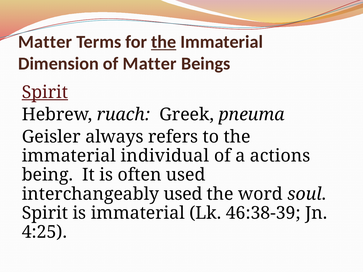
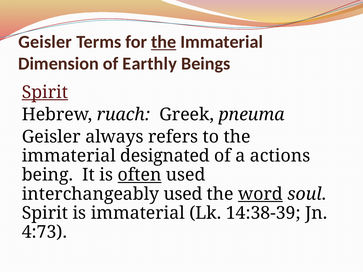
Matter: Matter -> Geisler (45, 42)
of Matter: Matter -> Earthly (150, 64)
individual: individual -> designated (165, 156)
often underline: none -> present (140, 175)
word underline: none -> present (260, 194)
46:38-39: 46:38-39 -> 14:38-39 (263, 213)
4:25: 4:25 -> 4:73 (44, 232)
